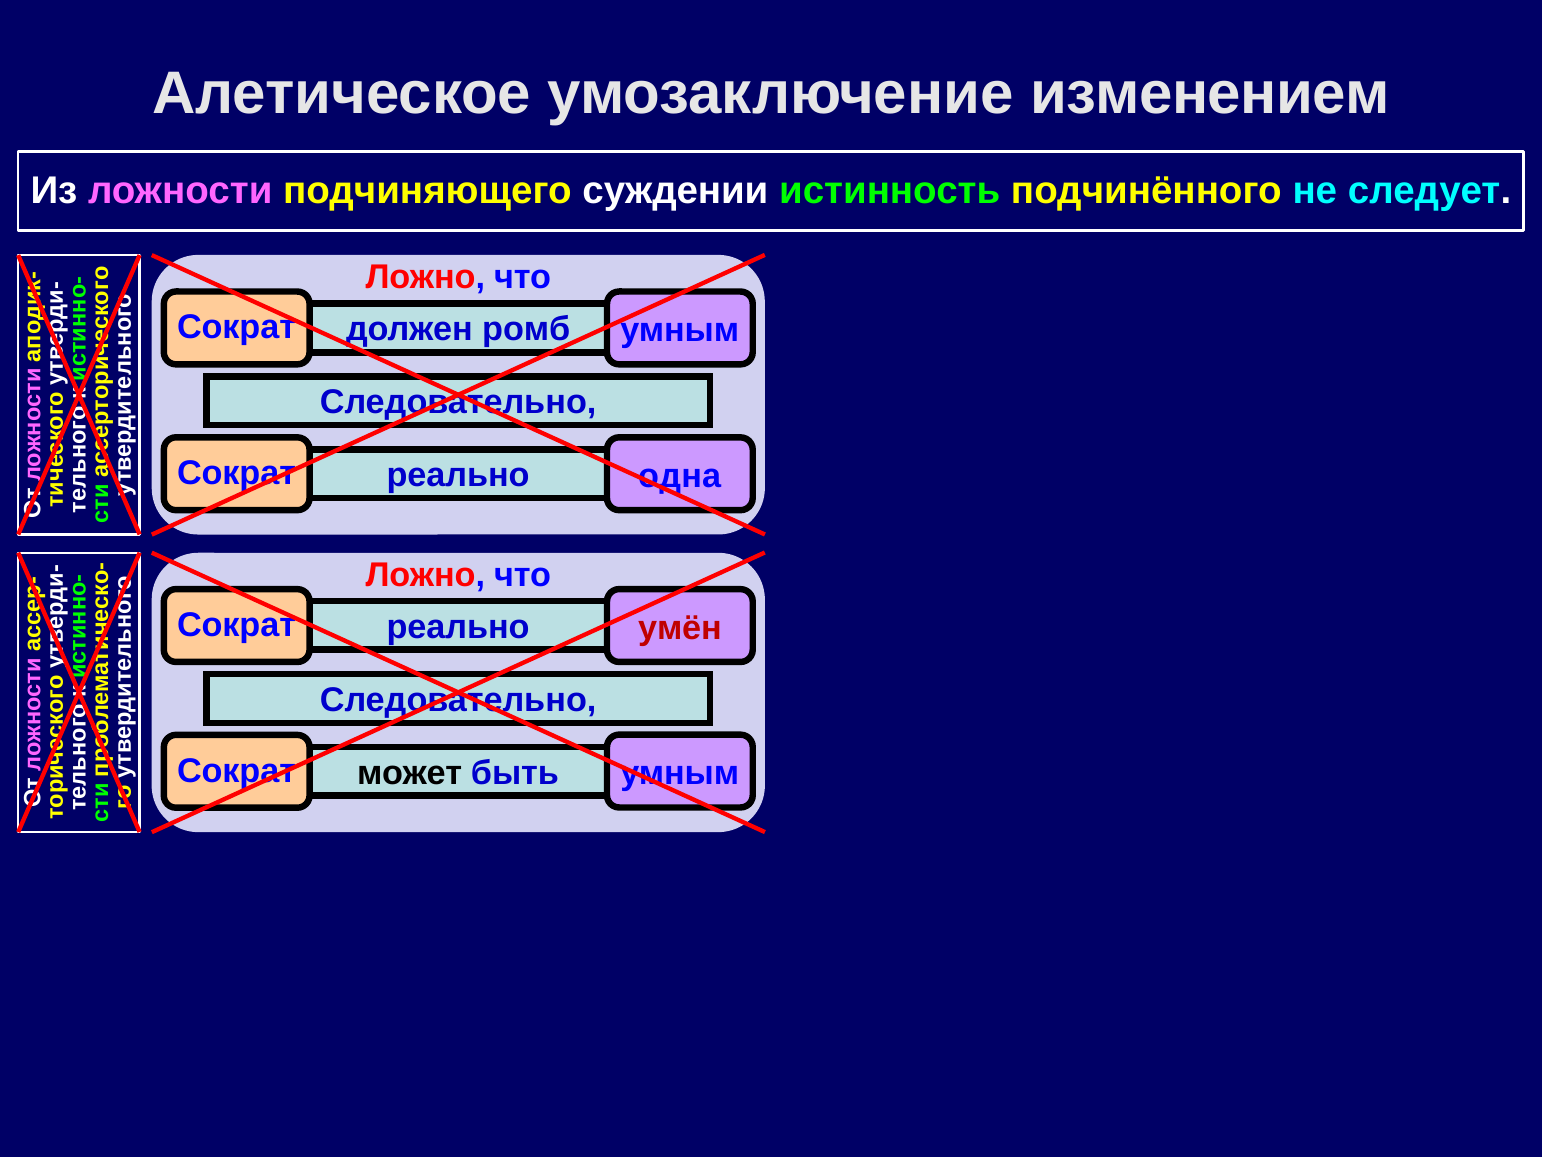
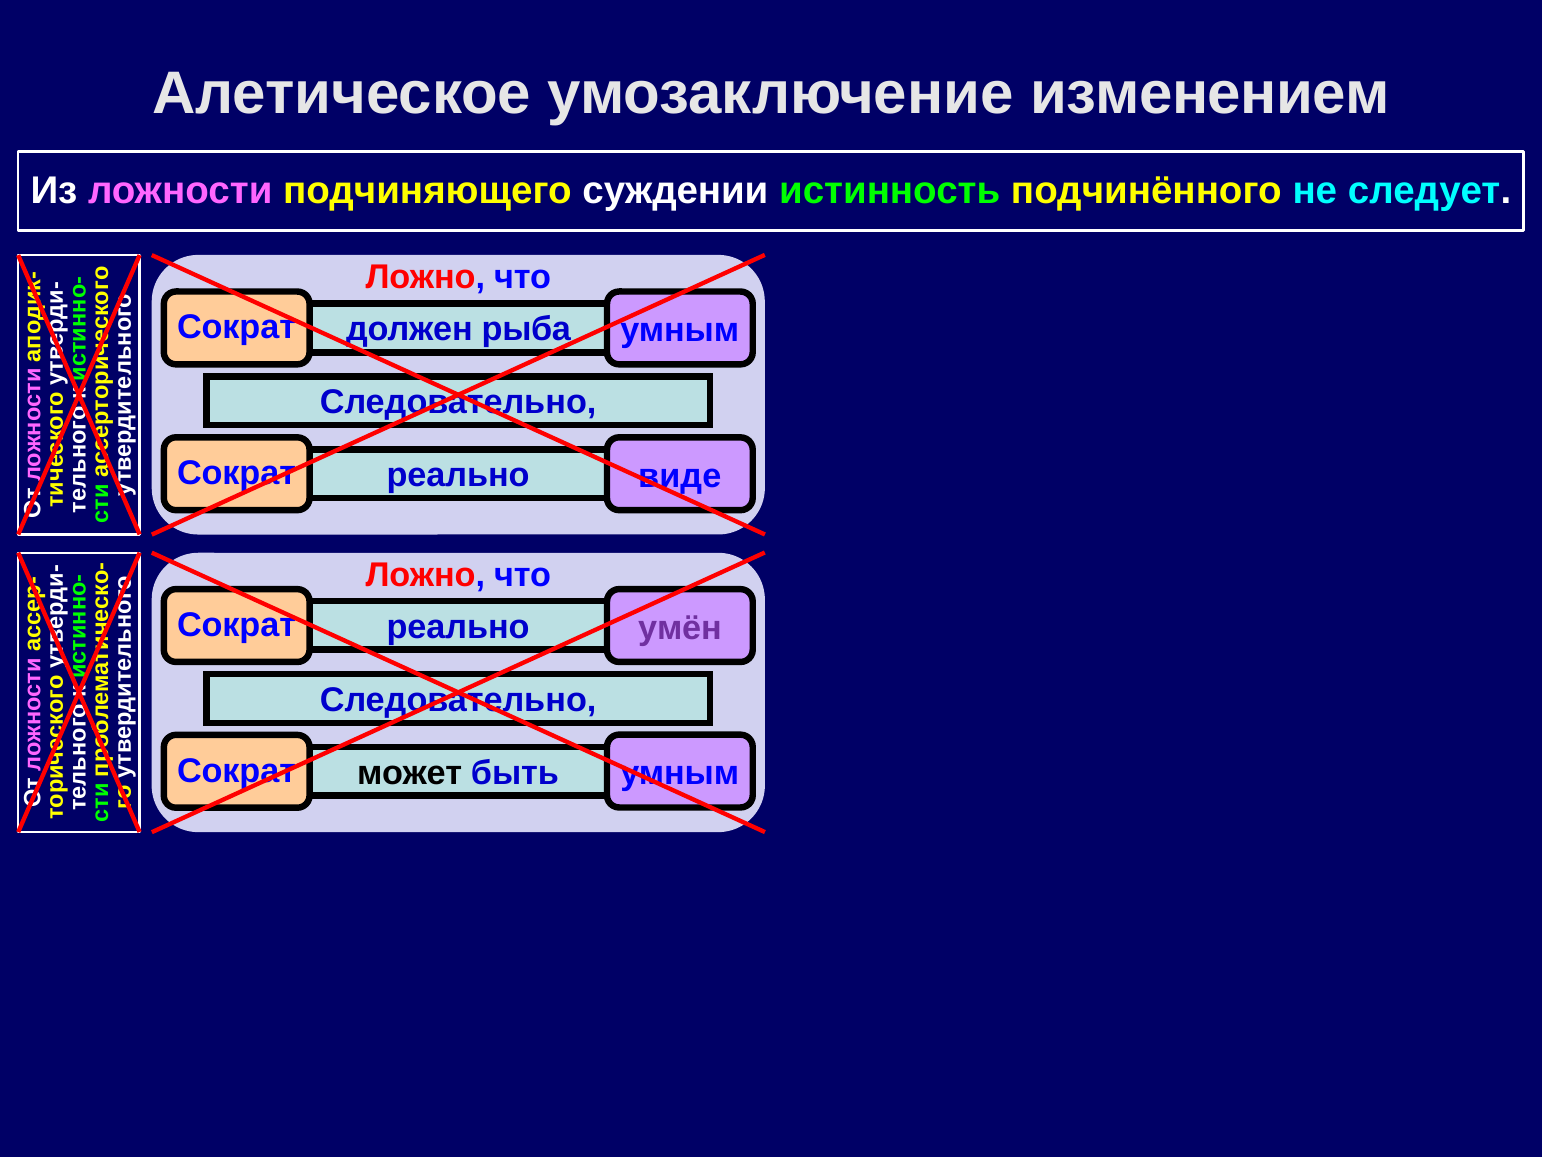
ромб: ромб -> рыба (526, 330)
одна: одна -> виде (680, 476)
умён colour: red -> purple (680, 628)
